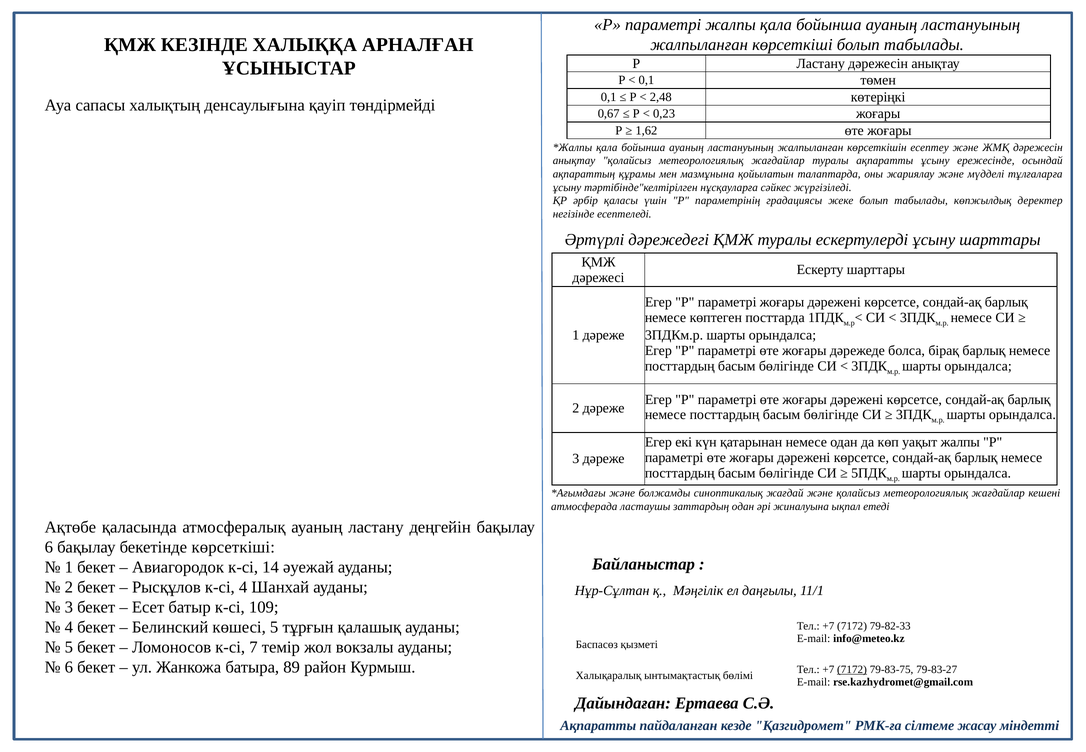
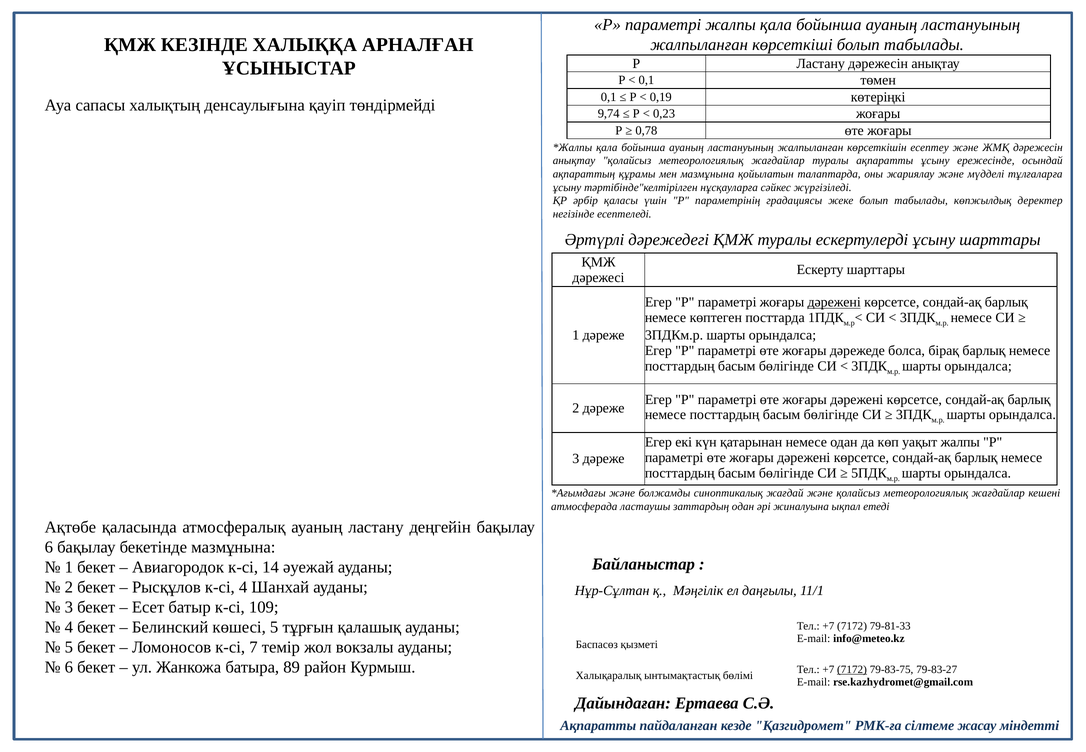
2,48: 2,48 -> 0,19 (661, 97)
0,67: 0,67 -> 9,74 (609, 114)
1,62: 1,62 -> 0,78 (646, 131)
дәрежені underline: none -> present (834, 302)
бекетінде көрсеткіші: көрсеткіші -> мазмұнына (233, 547)
79-82-33: 79-82-33 -> 79-81-33 (890, 626)
